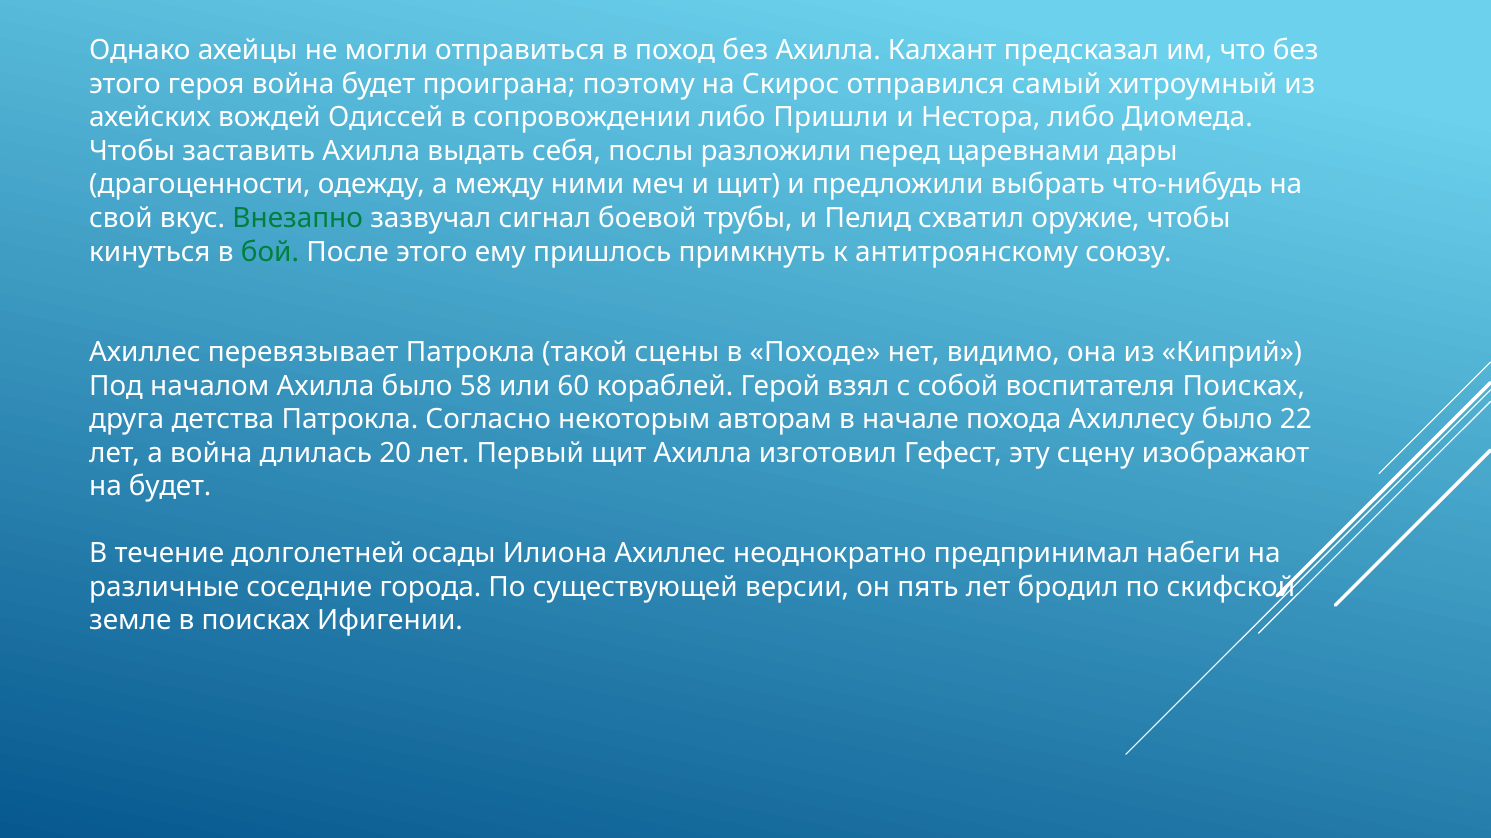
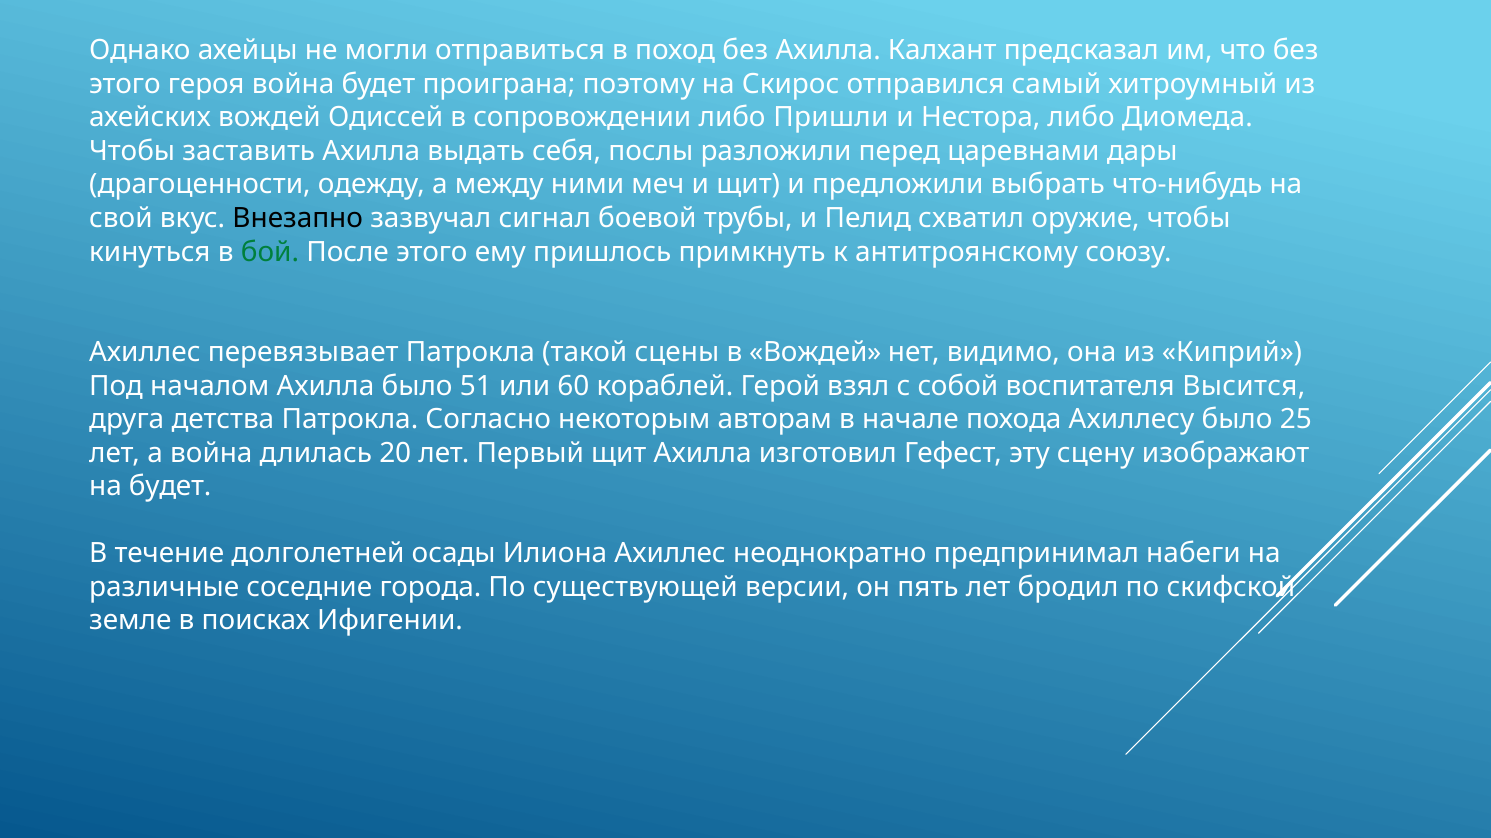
Внезапно colour: green -> black (298, 218)
в Походе: Походе -> Вождей (815, 353)
58: 58 -> 51 (476, 386)
воспитателя Поисках: Поисках -> Высится (1244, 386)
22: 22 -> 25 (1296, 420)
